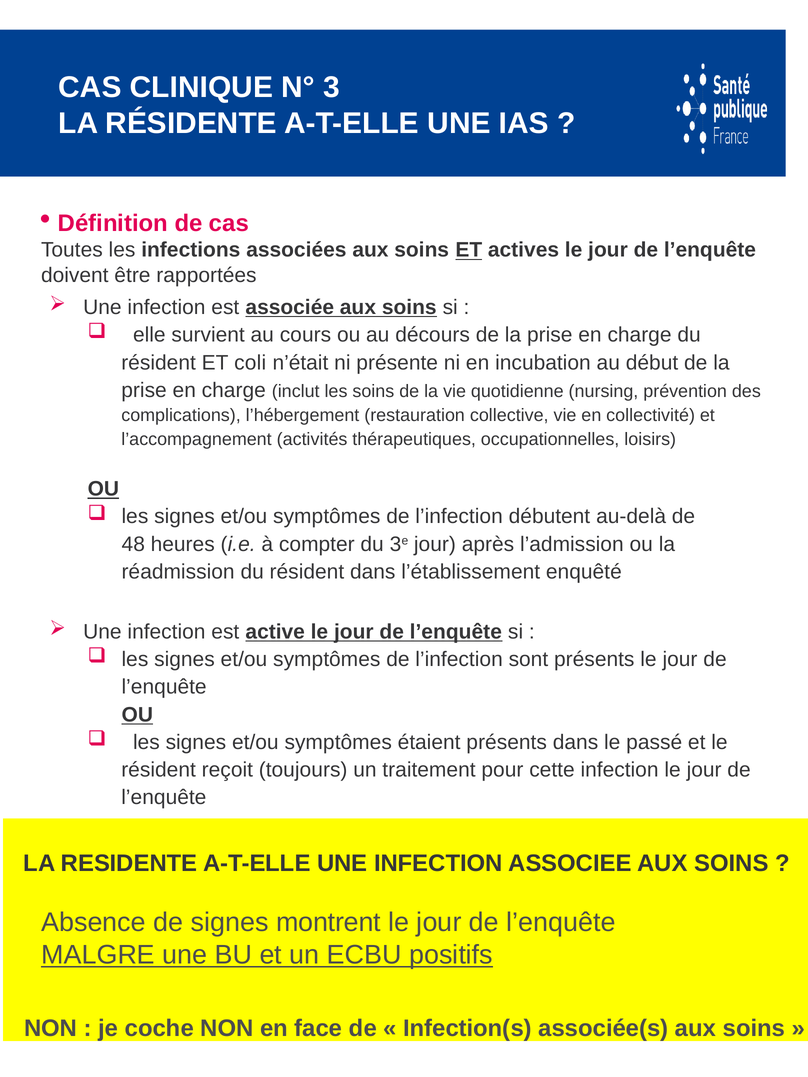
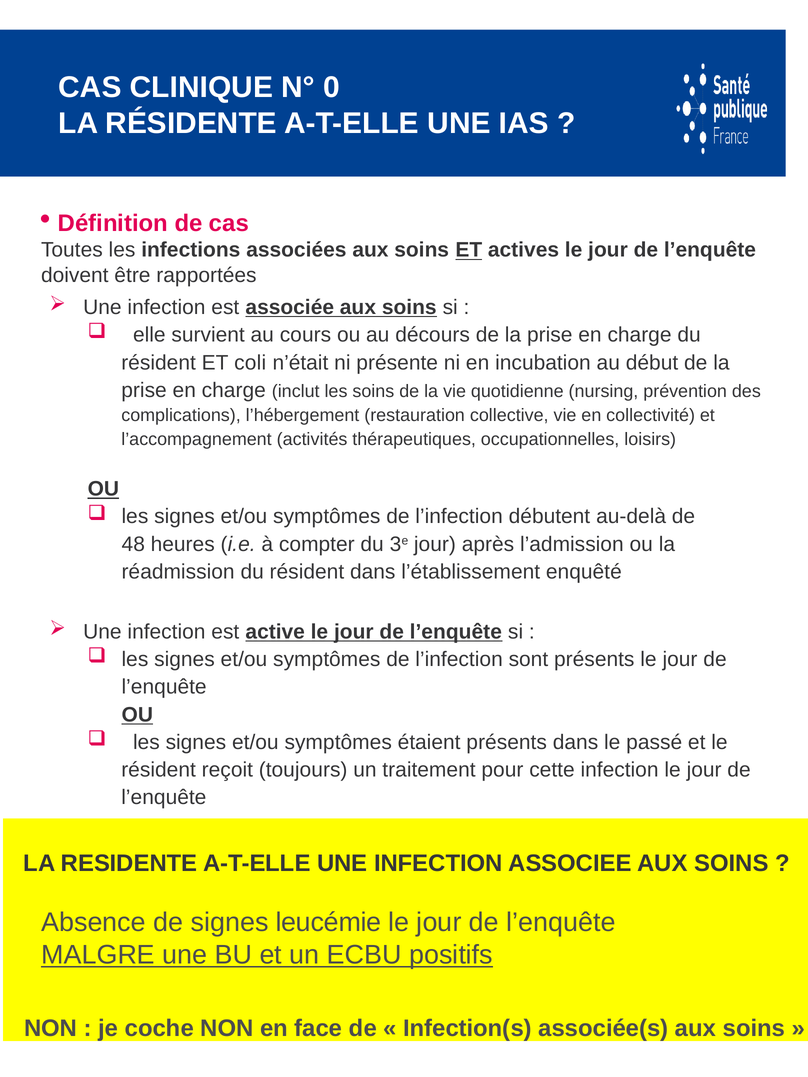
3: 3 -> 0 (332, 87)
montrent: montrent -> leucémie (328, 923)
